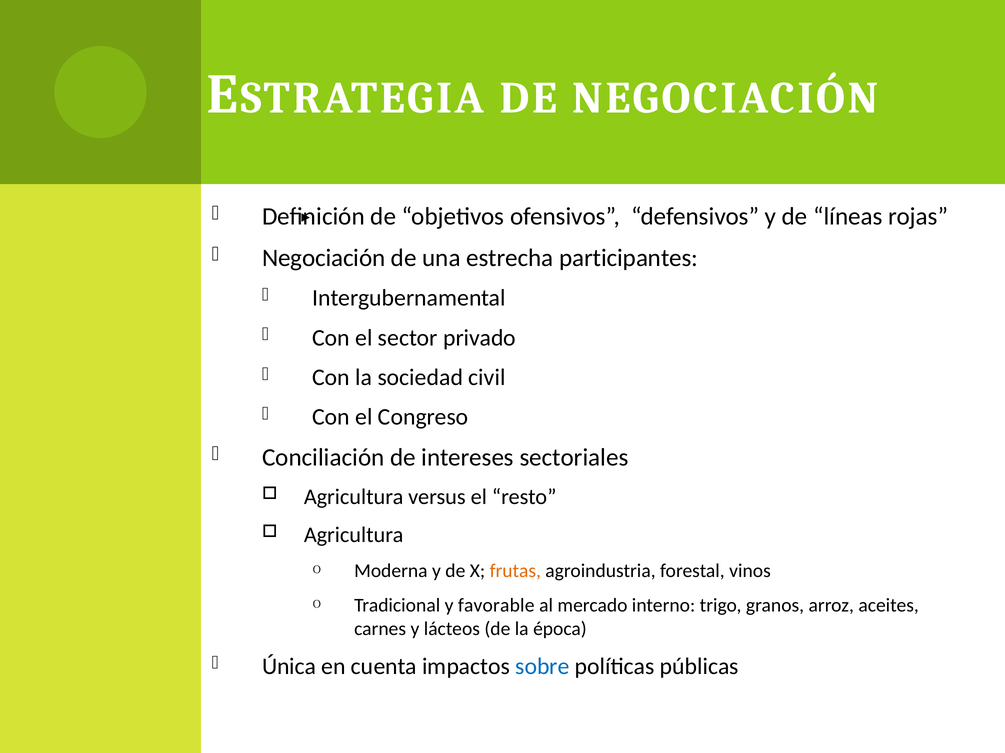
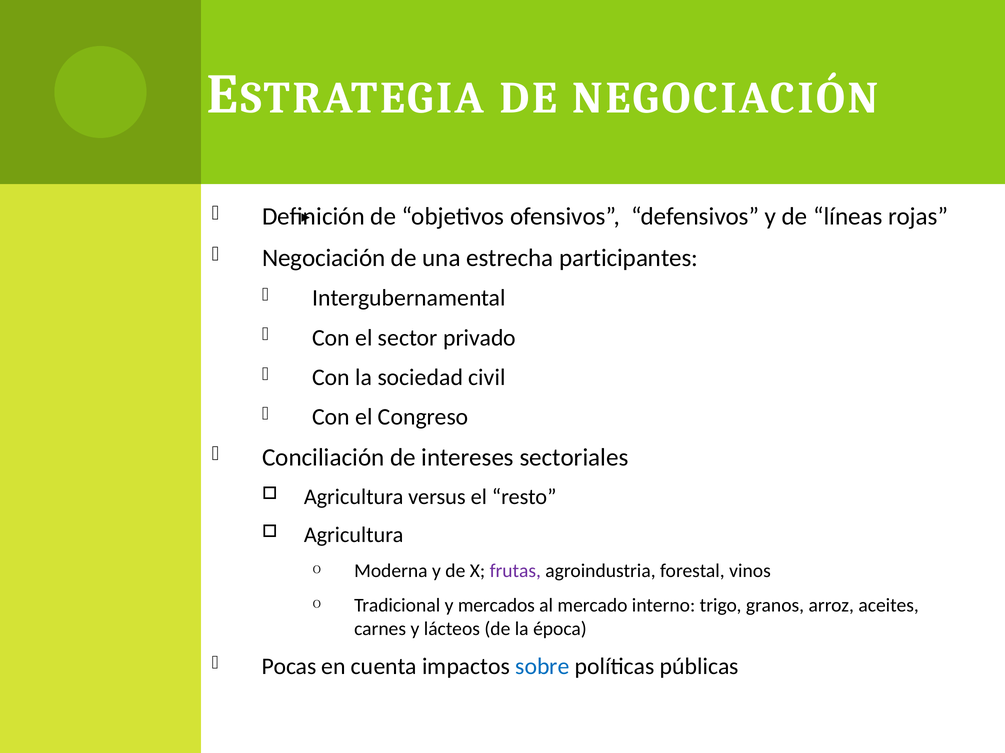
frutas colour: orange -> purple (515, 571)
favorable: favorable -> mercados (496, 606)
Única: Única -> Pocas (289, 667)
